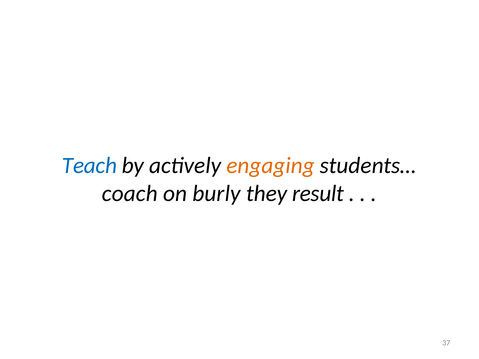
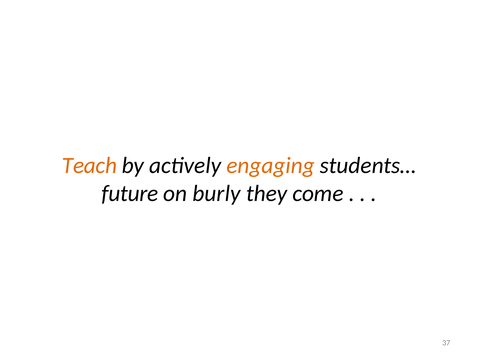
Teach colour: blue -> orange (89, 166)
coach: coach -> future (130, 194)
result: result -> come (318, 194)
